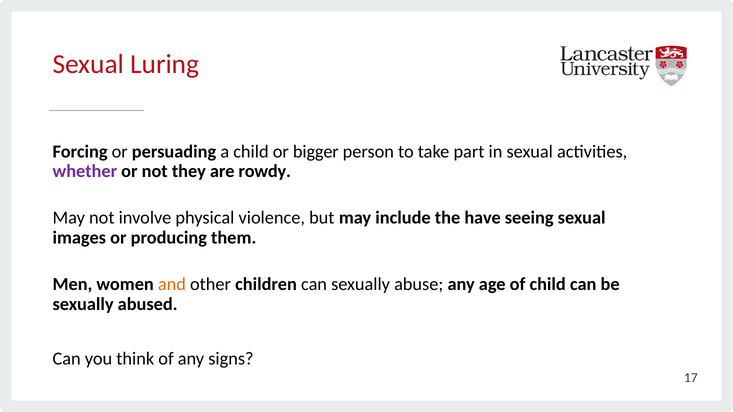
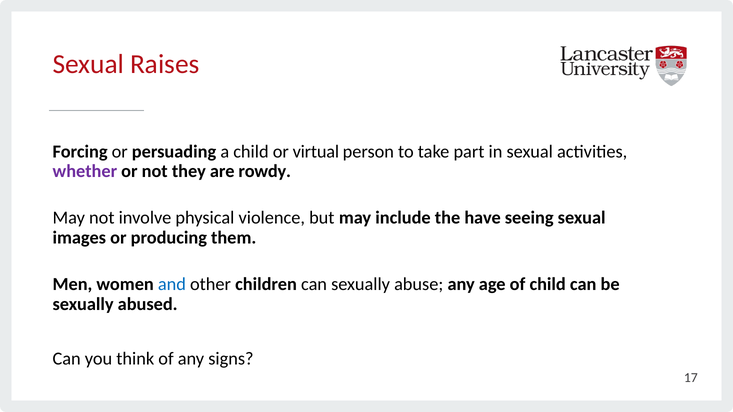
Luring: Luring -> Raises (165, 64)
bigger: bigger -> virtual (316, 152)
and colour: orange -> blue (172, 284)
